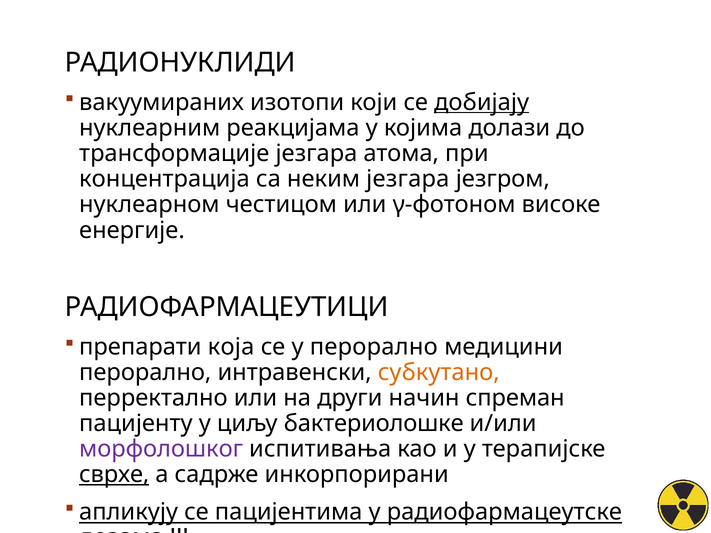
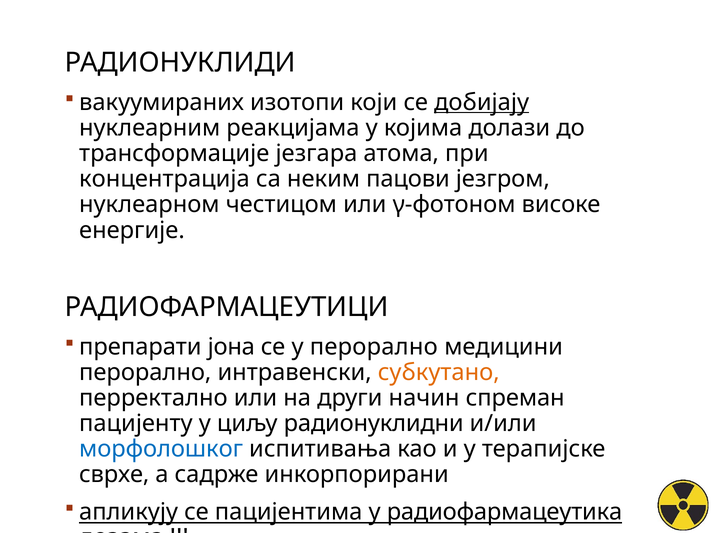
неким језгара: језгара -> пацови (408, 179)
која: која -> јона (231, 347)
бактериолошке: бактериолошке -> радионуклидни (374, 424)
морфолошког colour: purple -> blue (161, 449)
сврхе underline: present -> none (114, 475)
радиофармацеутске: радиофармацеутске -> радиофармацеутика (504, 512)
